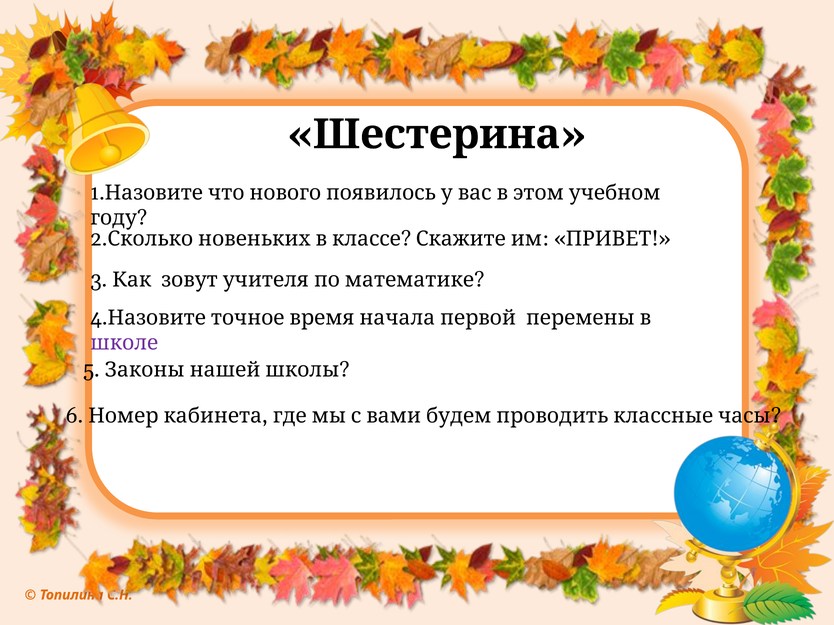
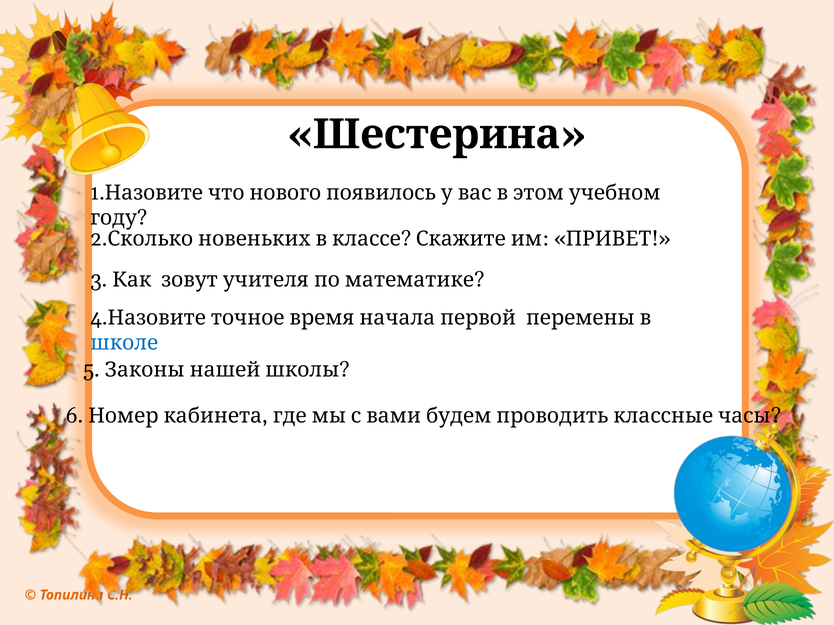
школе colour: purple -> blue (124, 343)
